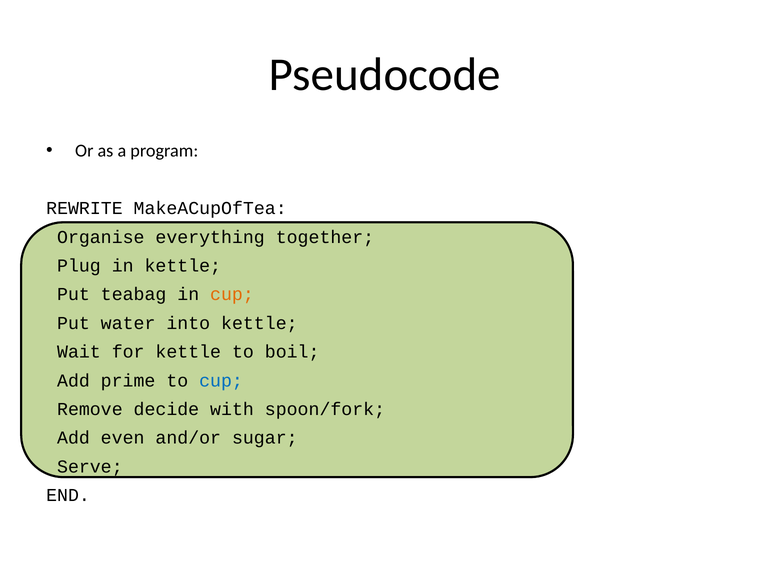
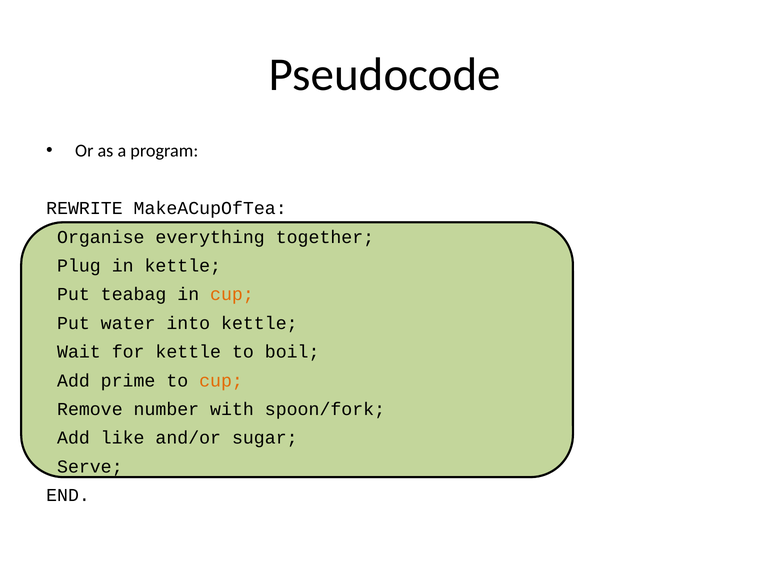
cup colour: blue -> orange (221, 380)
decide: decide -> number (166, 409)
even: even -> like (123, 438)
